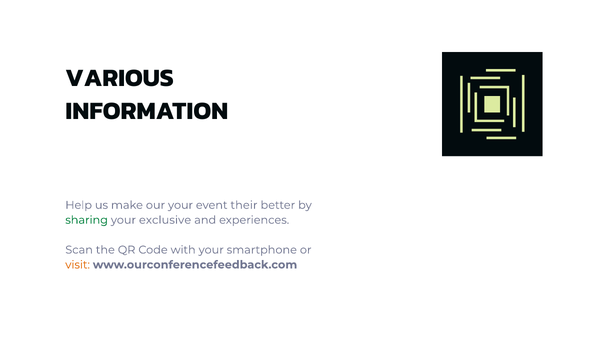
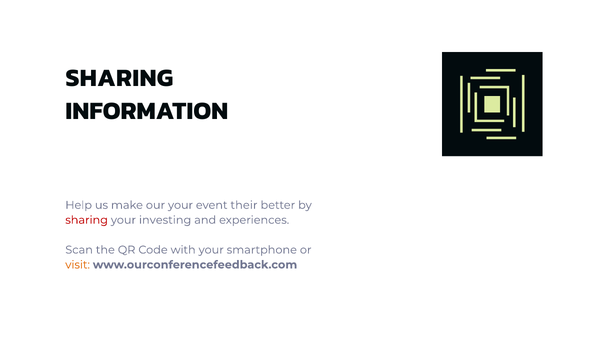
VARIOUS: VARIOUS -> SHARING (119, 78)
sharing colour: green -> red (87, 220)
exclusive: exclusive -> investing (165, 220)
